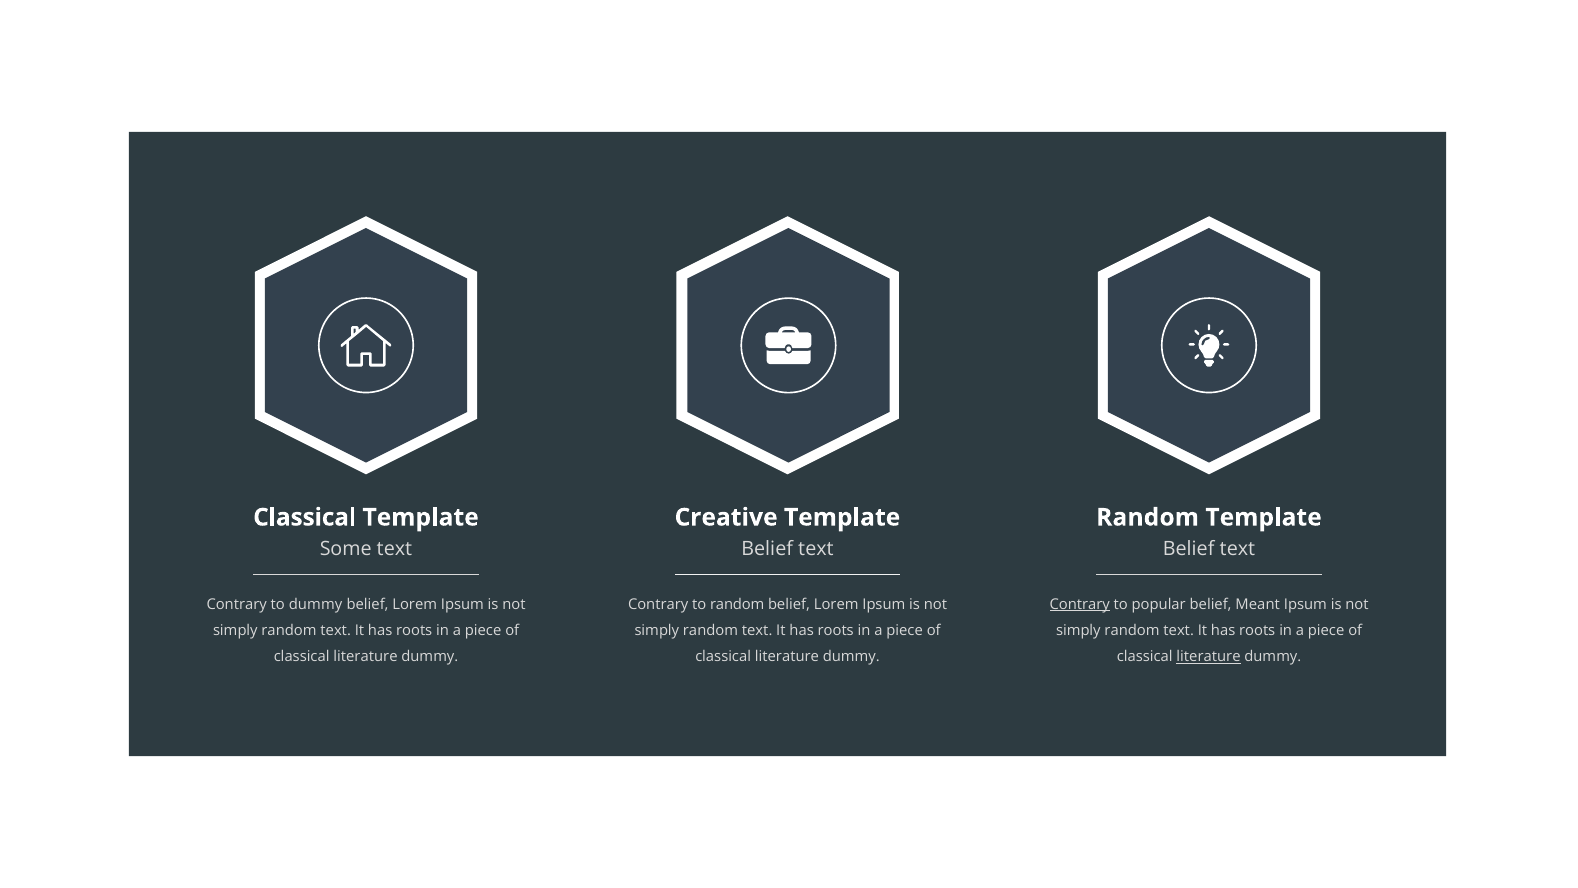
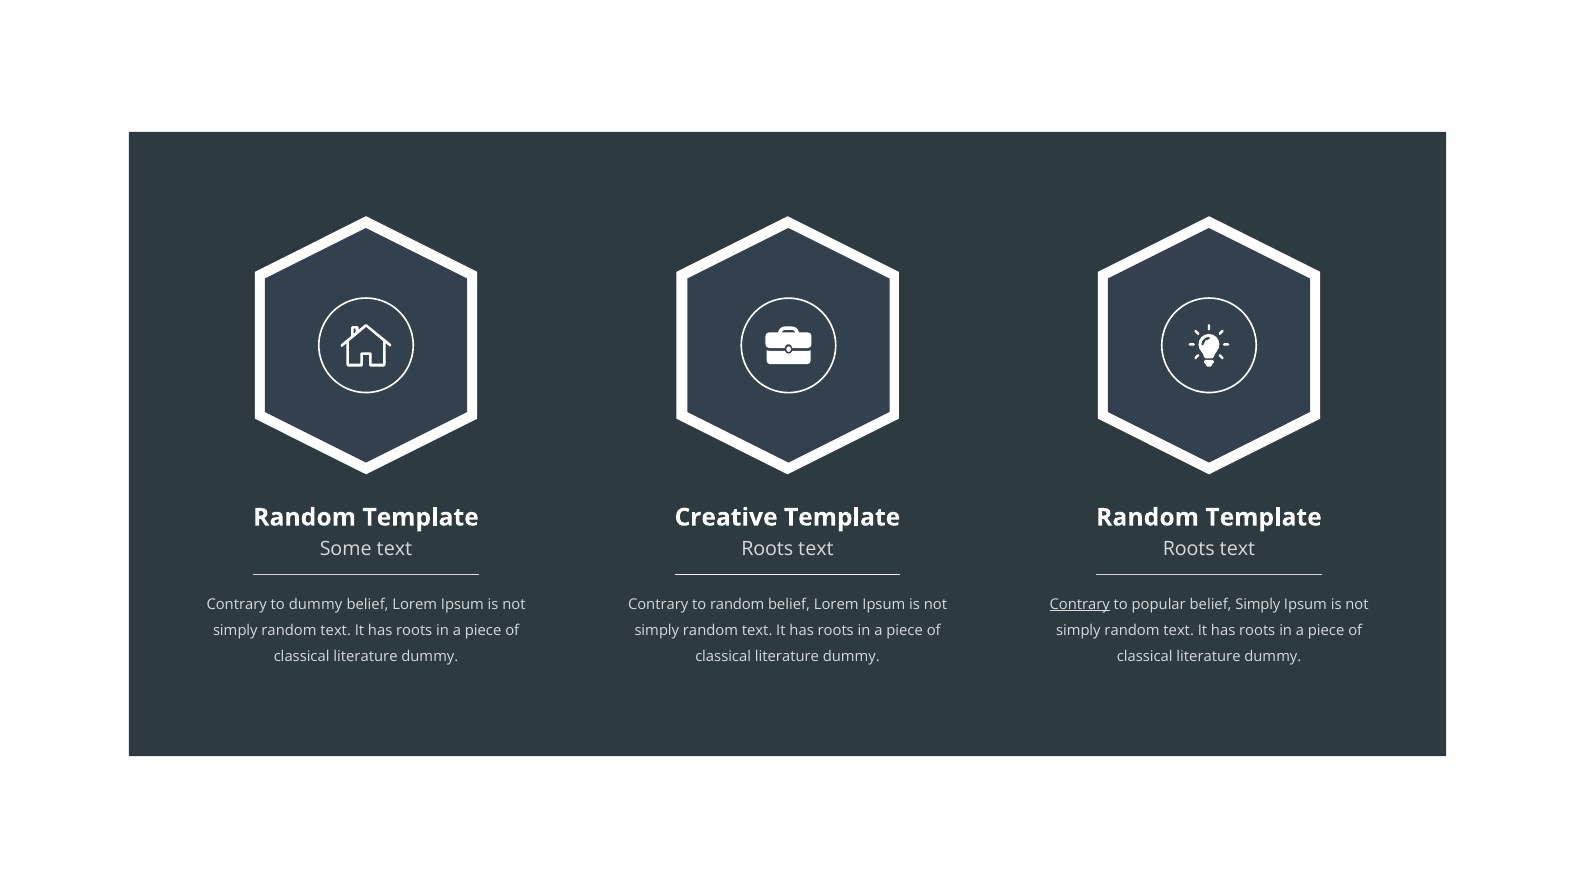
Classical: Classical -> Random (305, 517)
Belief: Belief -> Roots (767, 549)
Belief: Belief -> Roots (1189, 549)
belief Meant: Meant -> Simply (1258, 604)
literature underline: present -> none (1208, 656)
